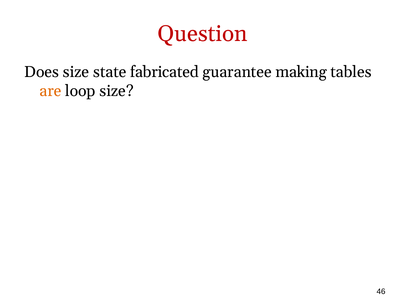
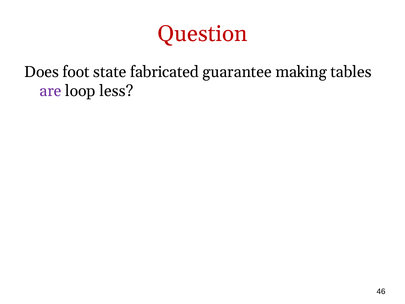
Does size: size -> foot (76, 72)
are colour: orange -> purple (50, 91)
loop size: size -> less (116, 91)
